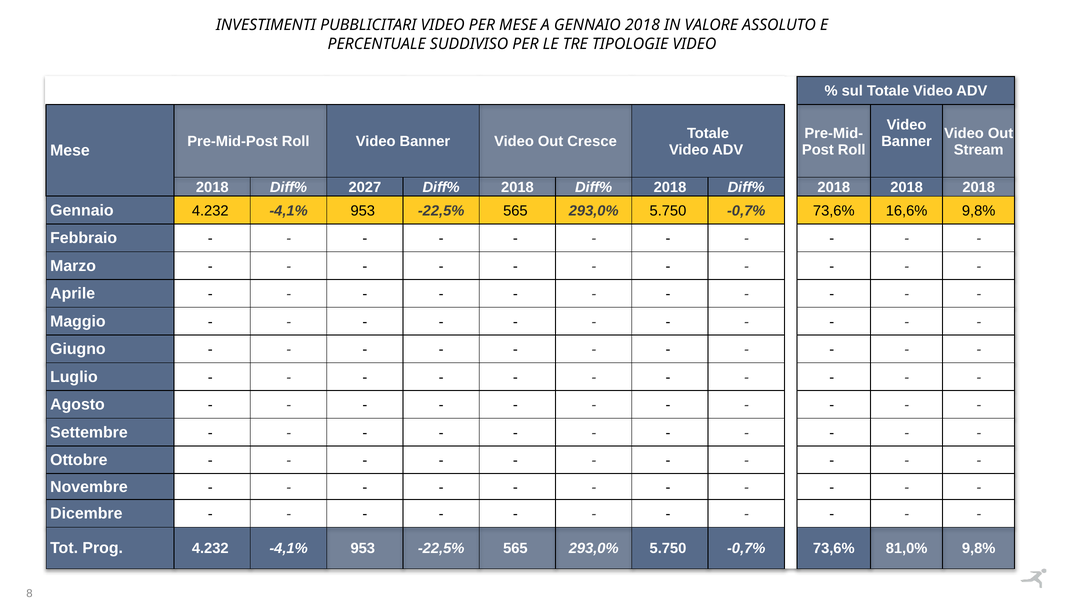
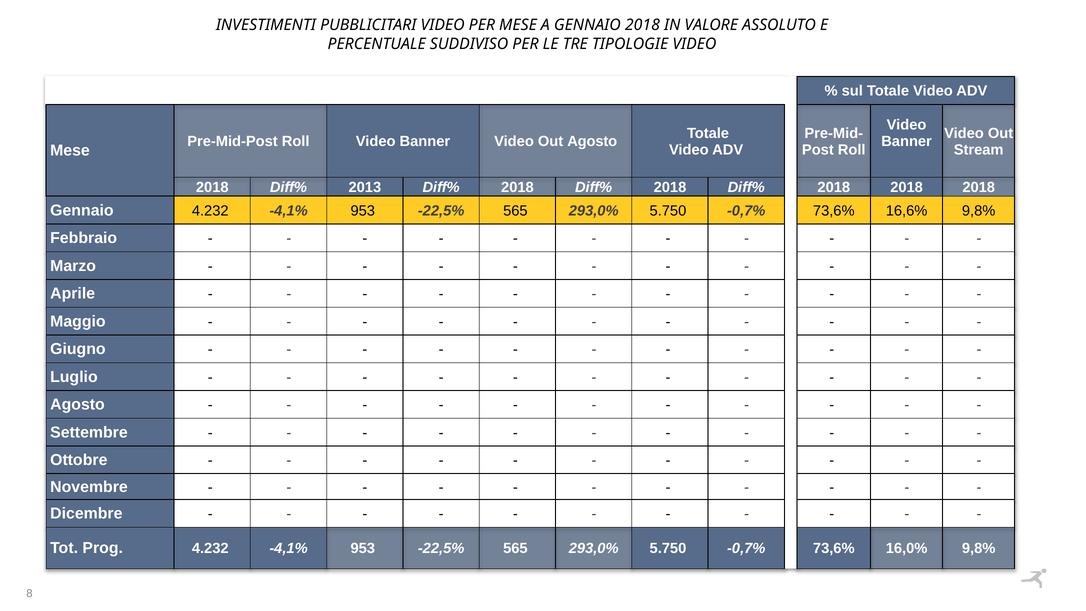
Out Cresce: Cresce -> Agosto (592, 141)
2027: 2027 -> 2013 (365, 187)
81,0%: 81,0% -> 16,0% (907, 548)
